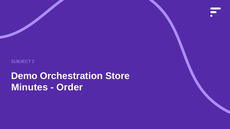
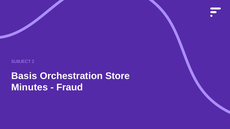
Demo: Demo -> Basis (24, 76)
Order: Order -> Fraud (70, 88)
